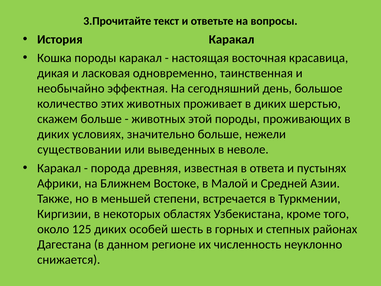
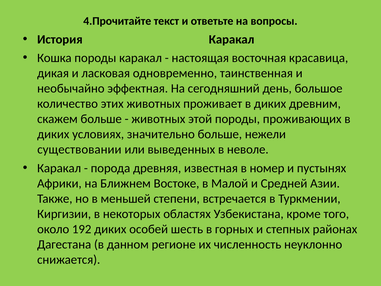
3.Прочитайте: 3.Прочитайте -> 4.Прочитайте (117, 21)
шерстью: шерстью -> древним (315, 104)
ответа: ответа -> номер (267, 168)
125: 125 -> 192 (82, 229)
